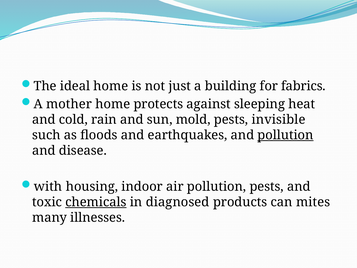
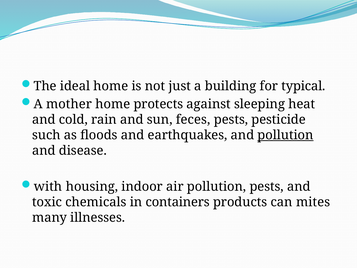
fabrics: fabrics -> typical (303, 86)
mold: mold -> feces (193, 119)
invisible: invisible -> pesticide (279, 119)
chemicals underline: present -> none (96, 202)
diagnosed: diagnosed -> containers (178, 202)
